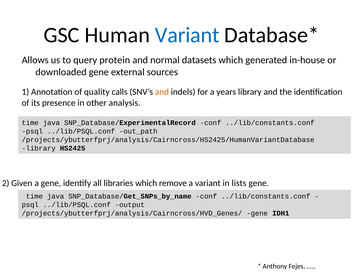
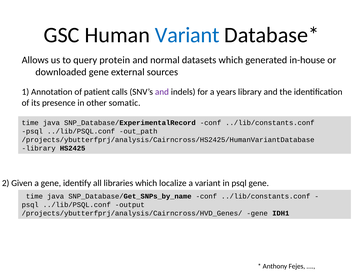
quality: quality -> patient (97, 92)
and colour: orange -> purple (162, 92)
analysis: analysis -> somatic (125, 103)
remove: remove -> localize (173, 183)
in lists: lists -> psql (239, 183)
